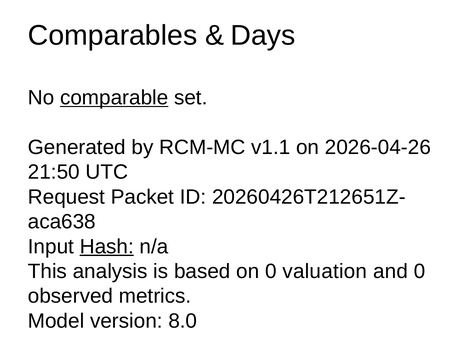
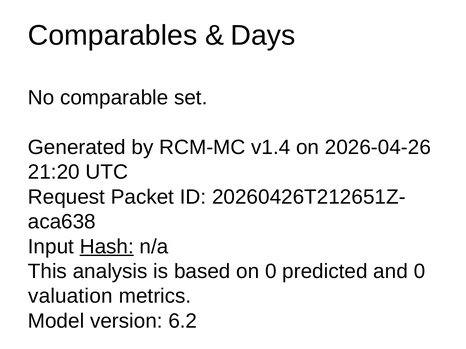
comparable underline: present -> none (114, 98)
v1.1: v1.1 -> v1.4 (271, 147)
21:50: 21:50 -> 21:20 (54, 172)
valuation: valuation -> predicted (325, 272)
observed: observed -> valuation (70, 297)
8.0: 8.0 -> 6.2 (183, 321)
